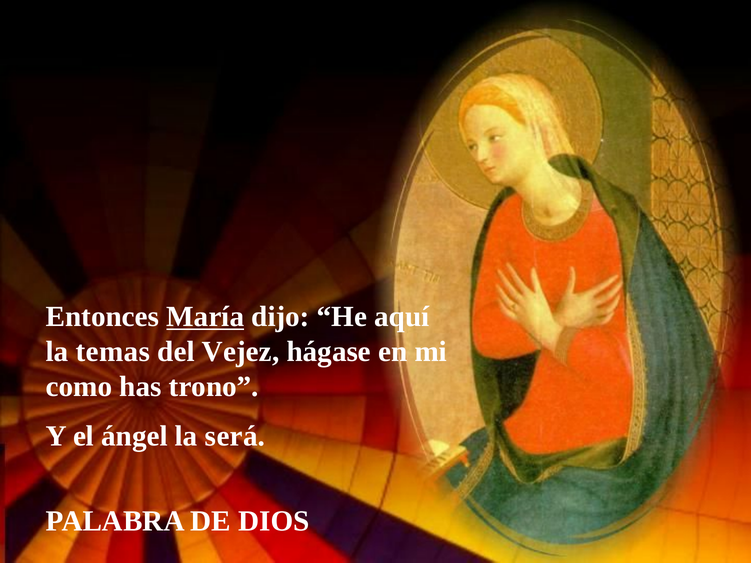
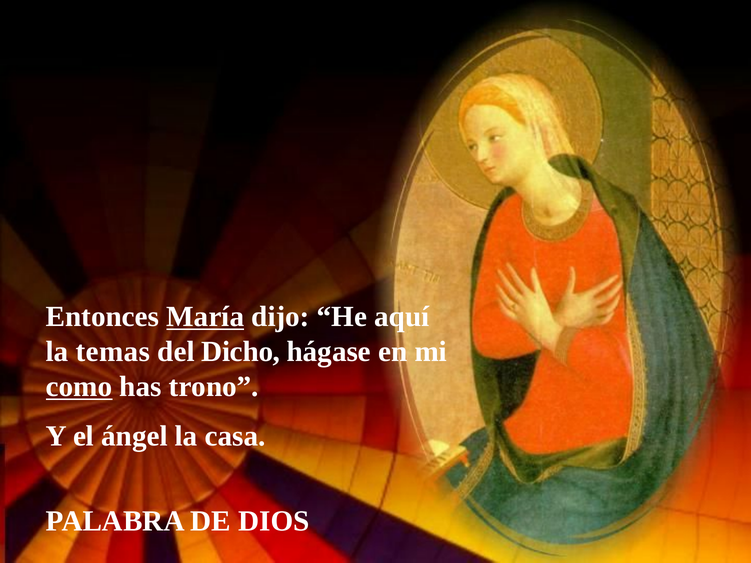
Vejez: Vejez -> Dicho (241, 352)
como underline: none -> present (79, 387)
será: será -> casa (235, 437)
